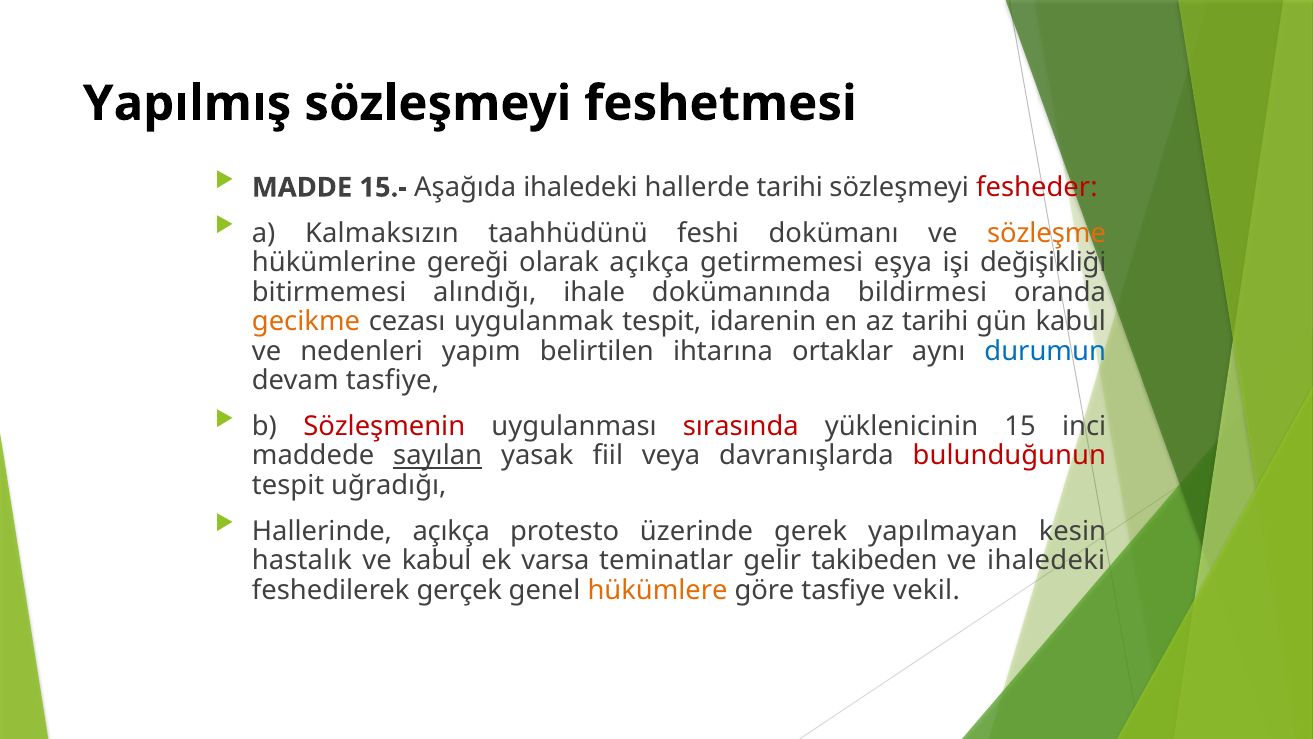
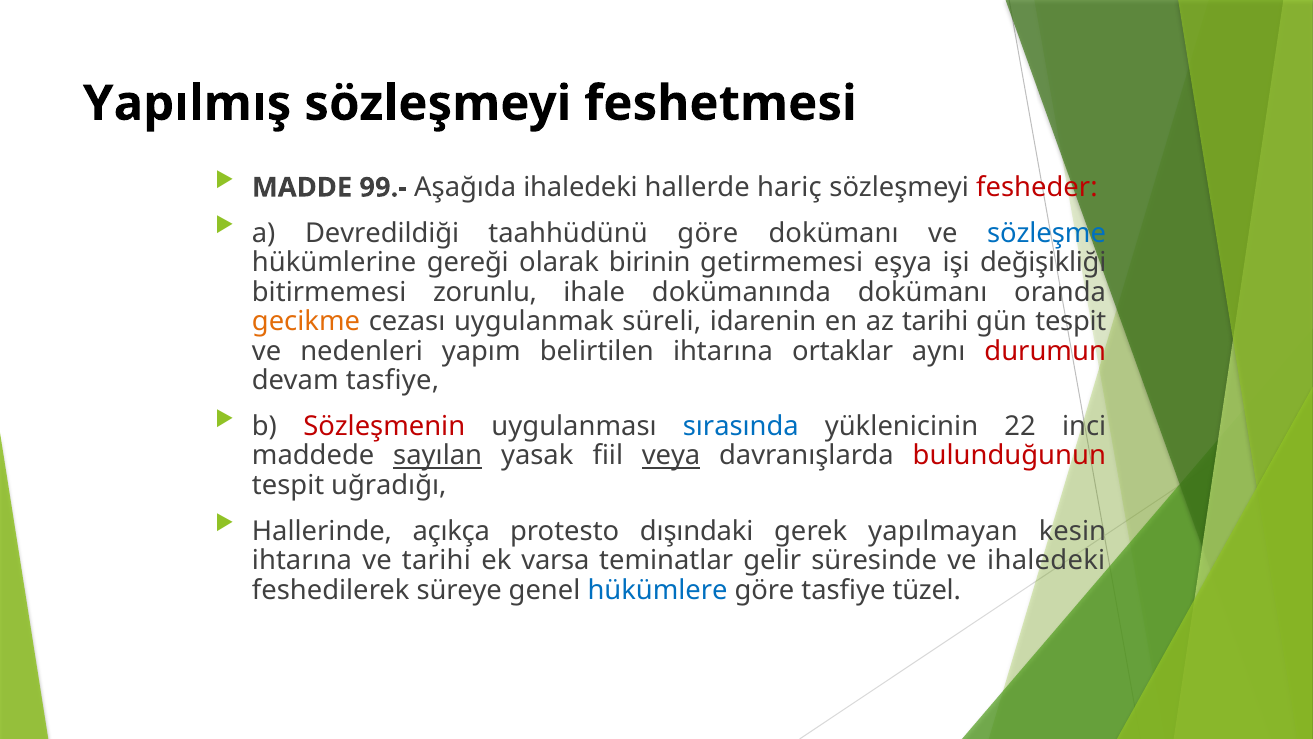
15.-: 15.- -> 99.- (383, 187)
hallerde tarihi: tarihi -> hariç (789, 187)
Kalmaksızın: Kalmaksızın -> Devredildiği (382, 233)
taahhüdünü feshi: feshi -> göre (708, 233)
sözleşme colour: orange -> blue (1046, 233)
olarak açıkça: açıkça -> birinin (650, 262)
alındığı: alındığı -> zorunlu (485, 292)
dokümanında bildirmesi: bildirmesi -> dokümanı (923, 292)
uygulanmak tespit: tespit -> süreli (662, 322)
gün kabul: kabul -> tespit (1071, 322)
durumun colour: blue -> red (1045, 351)
sırasında colour: red -> blue (741, 426)
15: 15 -> 22 (1020, 426)
veya underline: none -> present (671, 456)
üzerinde: üzerinde -> dışındaki (697, 531)
hastalık: hastalık -> ihtarına (302, 560)
ve kabul: kabul -> tarihi (436, 560)
takibeden: takibeden -> süresinde (874, 560)
gerçek: gerçek -> süreye (459, 590)
hükümlere colour: orange -> blue (658, 590)
vekil: vekil -> tüzel (927, 590)
